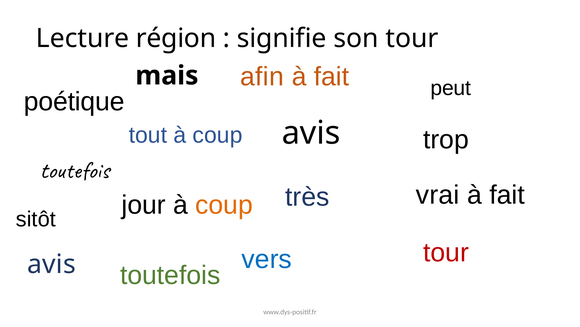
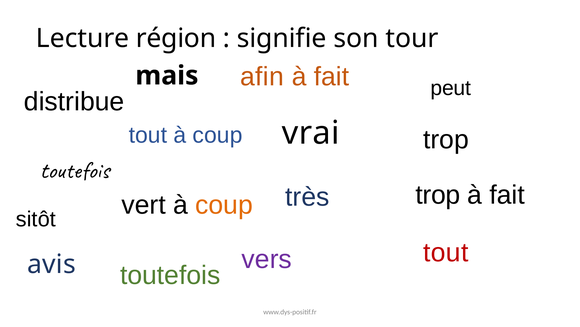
poétique: poétique -> distribue (74, 101)
avis: avis -> vrai (311, 133)
jour: jour -> vert (144, 205)
très vrai: vrai -> trop (438, 195)
tour: tour -> tout (446, 252)
vers colour: blue -> purple (267, 259)
